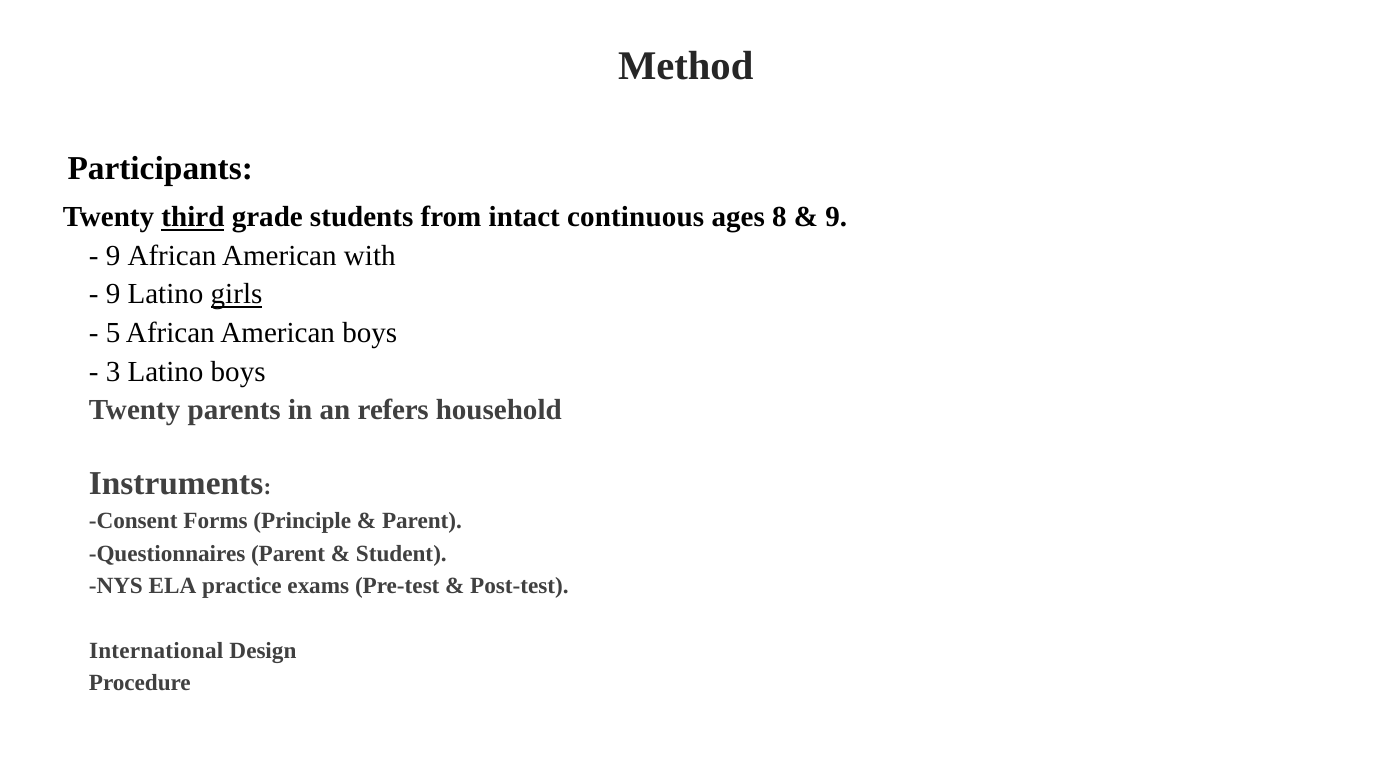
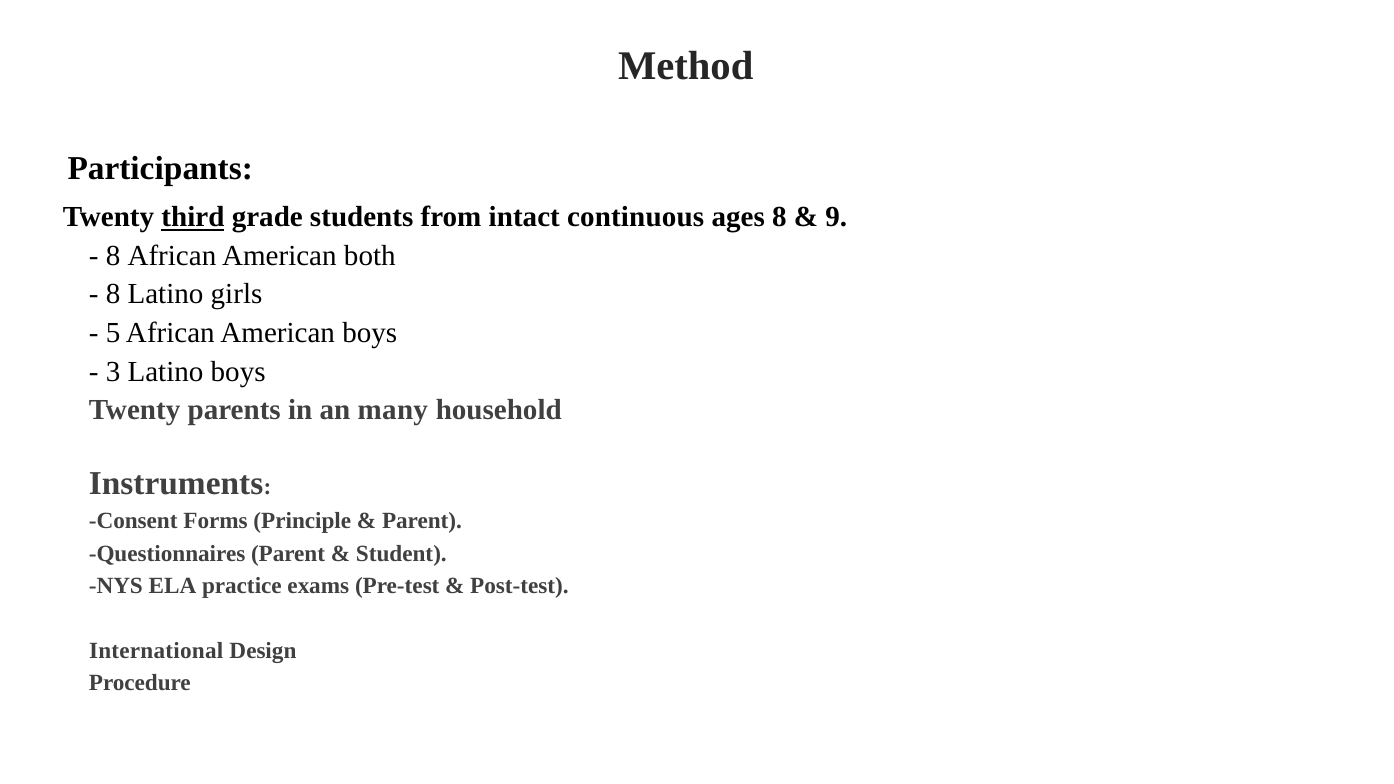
9: 9 -> 8 (113, 256)
with: with -> both (370, 256)
9: 9 -> 8 (113, 294)
girls underline: present -> none (237, 294)
refers: refers -> many (393, 410)
